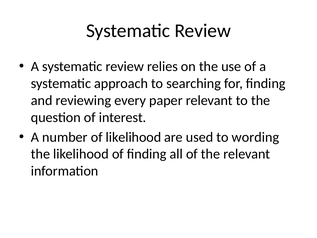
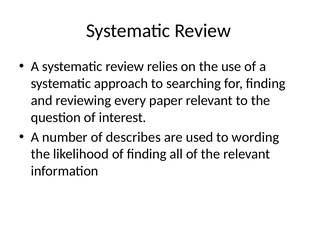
of likelihood: likelihood -> describes (133, 137)
